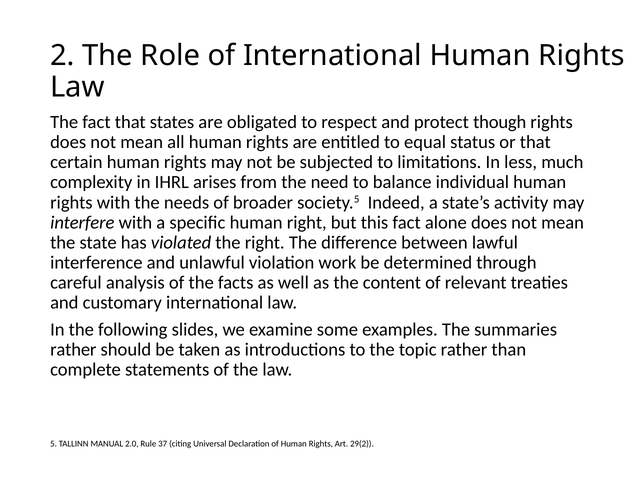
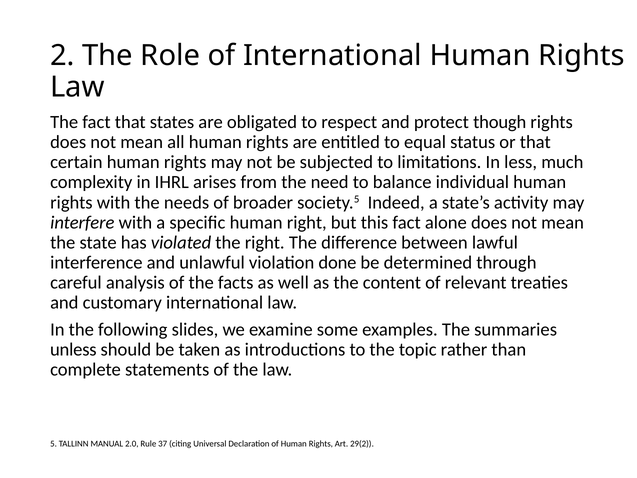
work: work -> done (337, 263)
rather: rather -> unless (73, 349)
